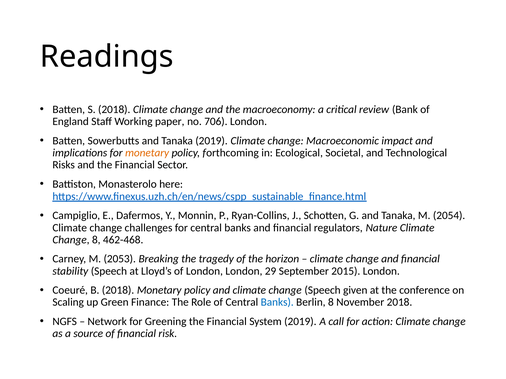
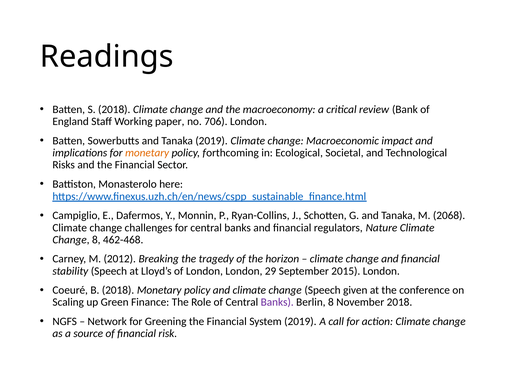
2054: 2054 -> 2068 (449, 216)
2053: 2053 -> 2012 (120, 259)
Banks colour: blue -> purple (277, 303)
